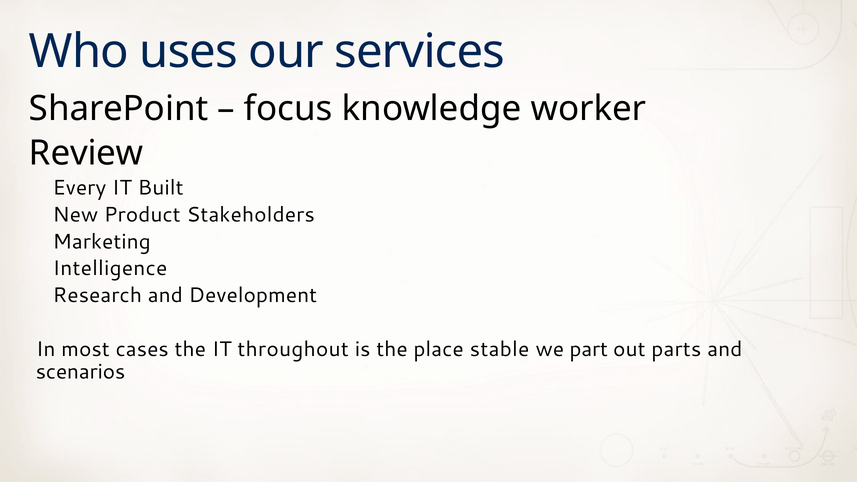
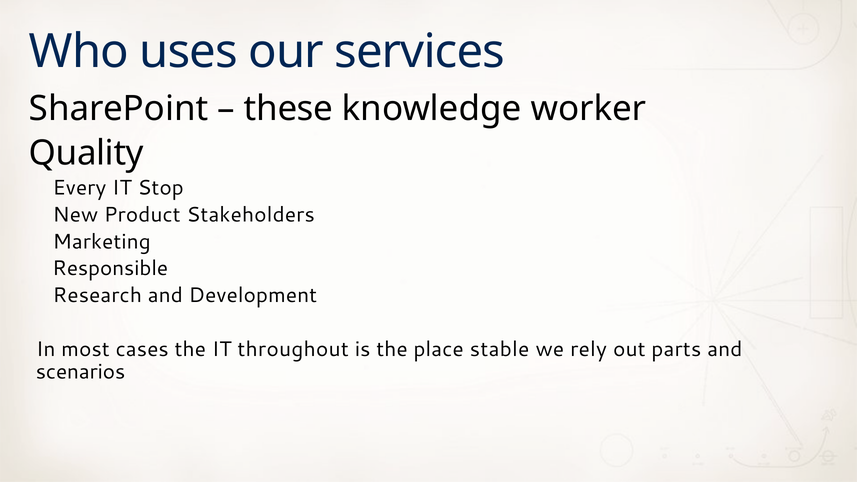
focus: focus -> these (288, 109)
Review: Review -> Quality (86, 153)
Built: Built -> Stop (161, 188)
Intelligence: Intelligence -> Responsible (110, 269)
part: part -> rely (589, 349)
